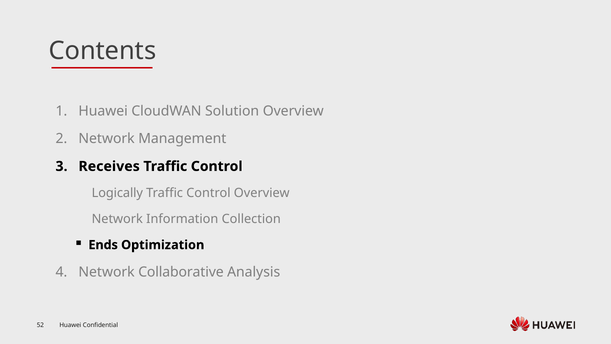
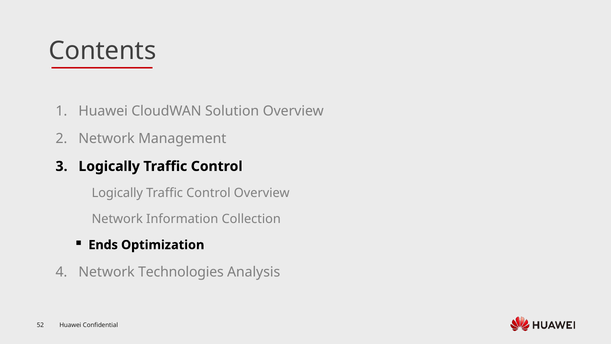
Receives: Receives -> Logically (109, 166)
Collaborative: Collaborative -> Technologies (181, 272)
